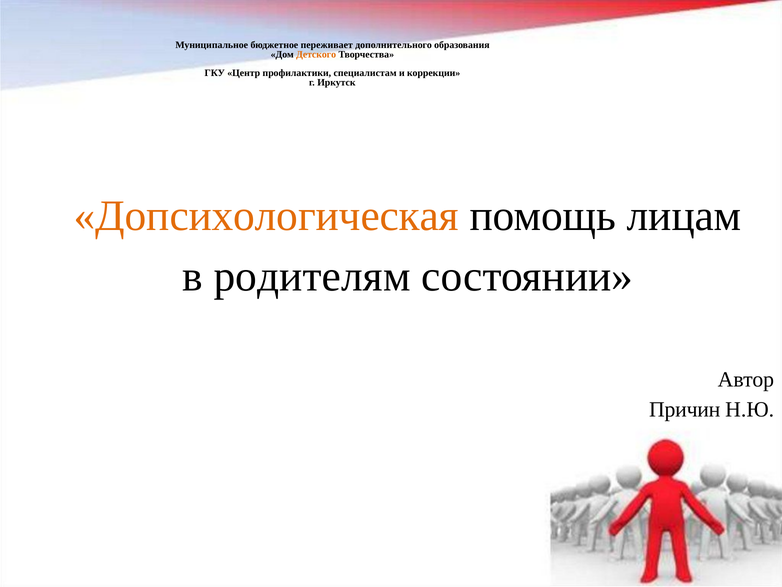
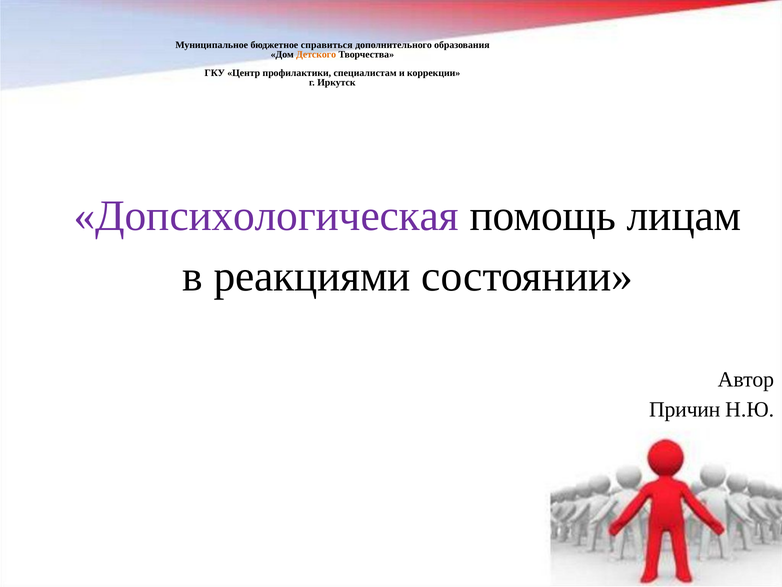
переживает: переживает -> справиться (327, 45)
Допсихологическая colour: orange -> purple (266, 215)
родителям: родителям -> реакциями (312, 276)
